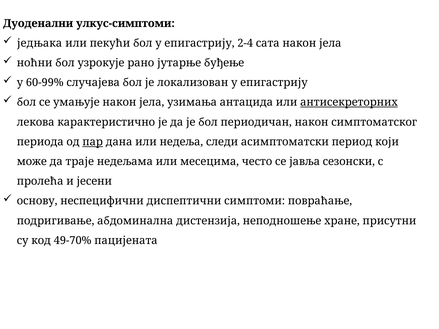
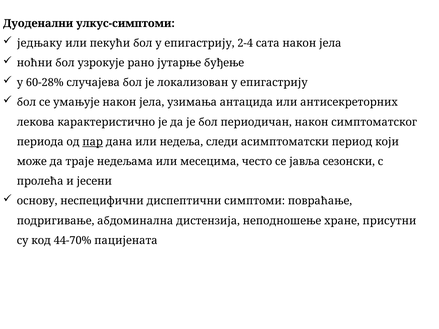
једњака: једњака -> једњаку (40, 43)
60-99%: 60-99% -> 60-28% (45, 83)
антисекреторних underline: present -> none (349, 102)
49-70%: 49-70% -> 44-70% (73, 241)
